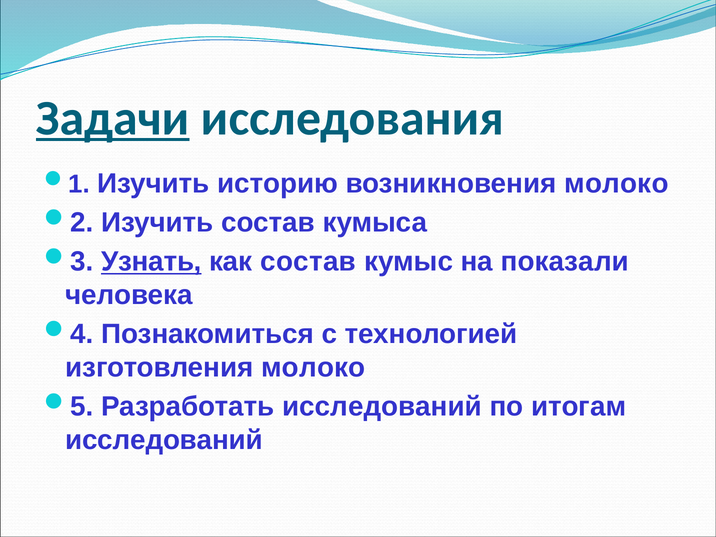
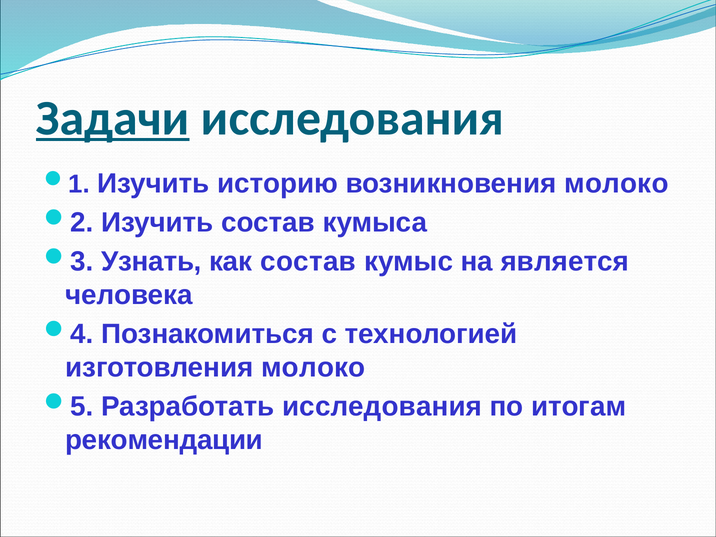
Узнать underline: present -> none (151, 262)
показали: показали -> является (565, 262)
Разработать исследований: исследований -> исследования (382, 407)
исследований: исследований -> рекомендации (164, 440)
